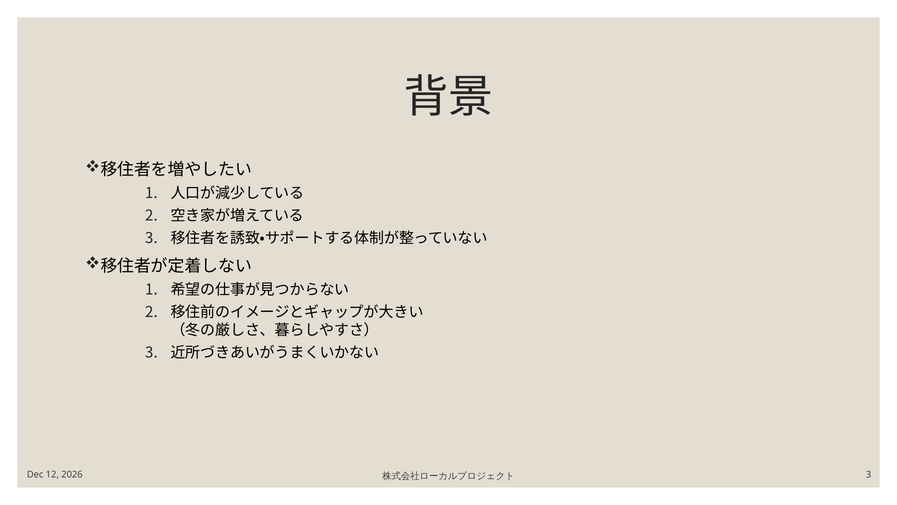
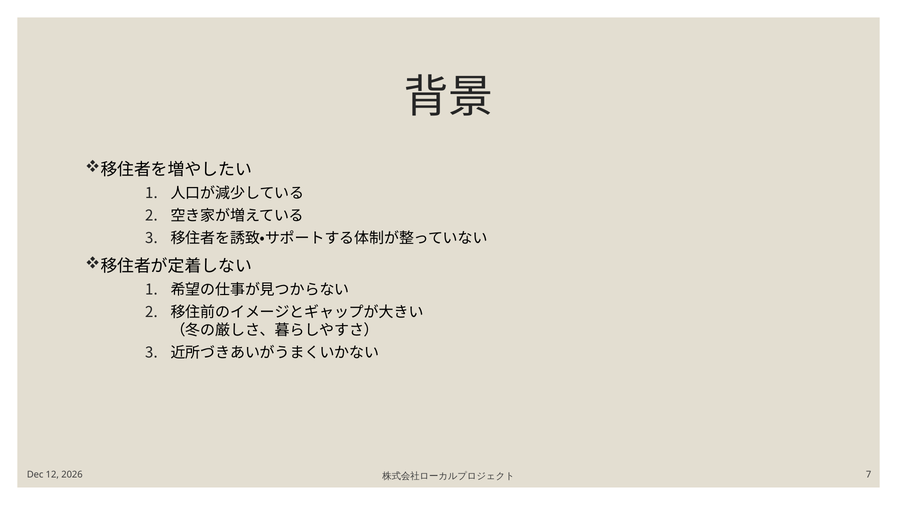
3: 3 -> 7 (869, 474)
